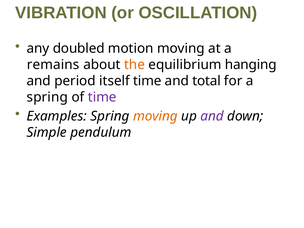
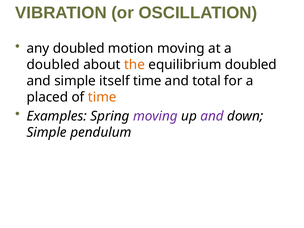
remains: remains -> doubled (53, 65)
equilibrium hanging: hanging -> doubled (251, 65)
and period: period -> simple (75, 81)
spring: spring -> placed (47, 97)
time colour: purple -> orange (102, 97)
moving colour: orange -> purple (155, 116)
